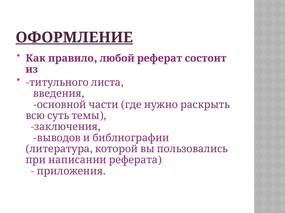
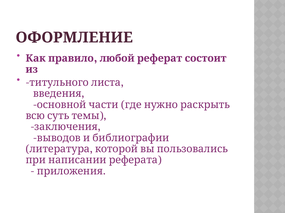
ОФОРМЛЕНИЕ underline: present -> none (74, 38)
